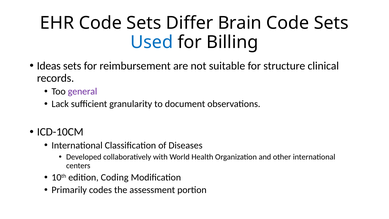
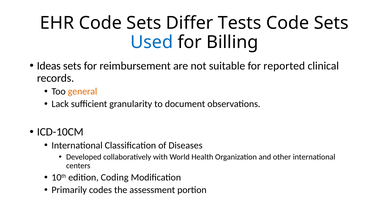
Brain: Brain -> Tests (240, 23)
structure: structure -> reported (284, 66)
general colour: purple -> orange (83, 91)
